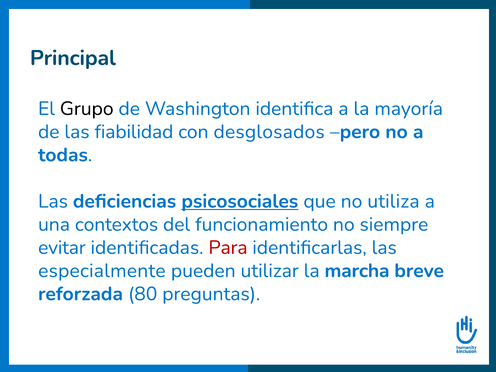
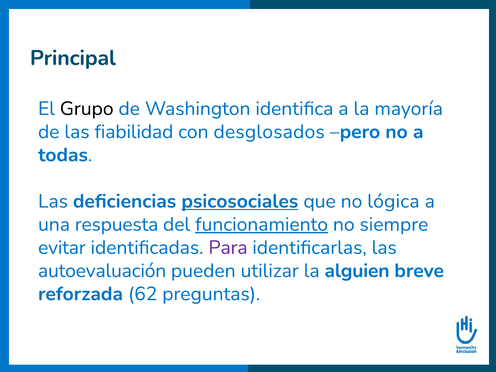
utiliza: utiliza -> lógica (393, 201)
contextos: contextos -> respuesta (117, 224)
funcionamiento underline: none -> present (262, 224)
Para colour: red -> purple (228, 248)
especialmente: especialmente -> autoevaluación (102, 271)
marcha: marcha -> alguien (357, 271)
80: 80 -> 62 (143, 294)
